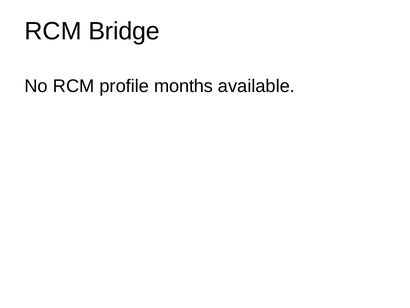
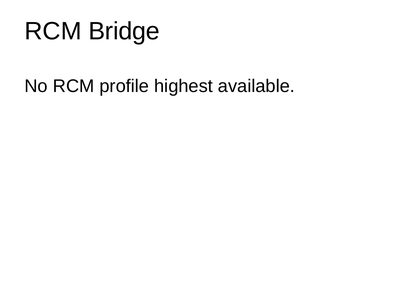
months: months -> highest (184, 86)
